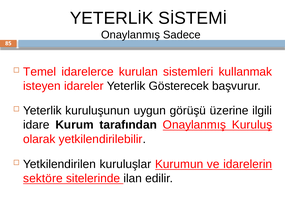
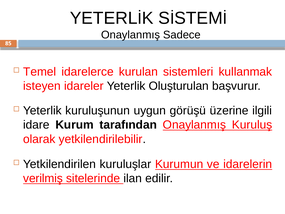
Gösterecek: Gösterecek -> Oluşturulan (179, 86)
sektöre: sektöre -> verilmiş (43, 178)
